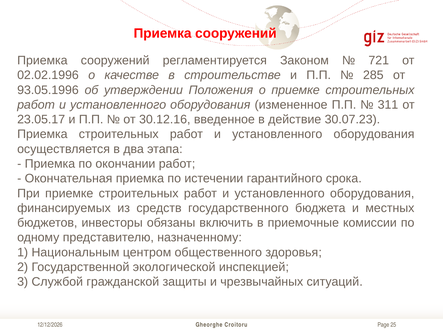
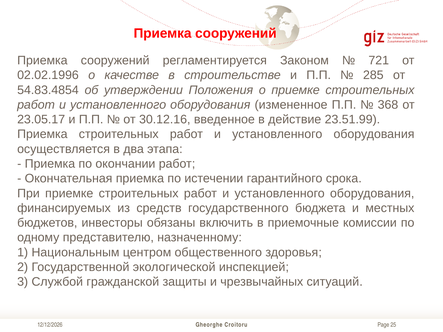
93.05.1996: 93.05.1996 -> 54.83.4854 (48, 90)
311: 311 -> 368 (388, 105)
30.07.23: 30.07.23 -> 23.51.99 (352, 120)
